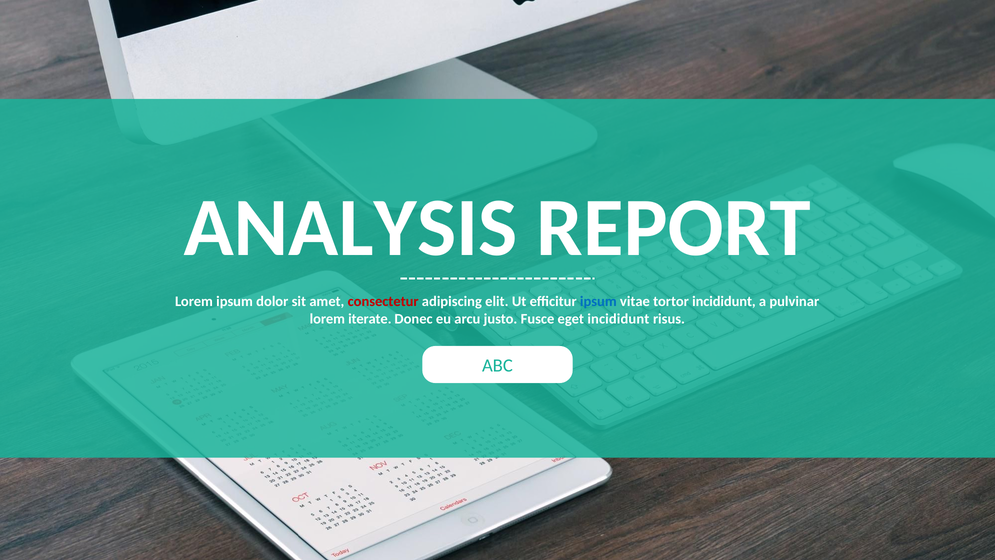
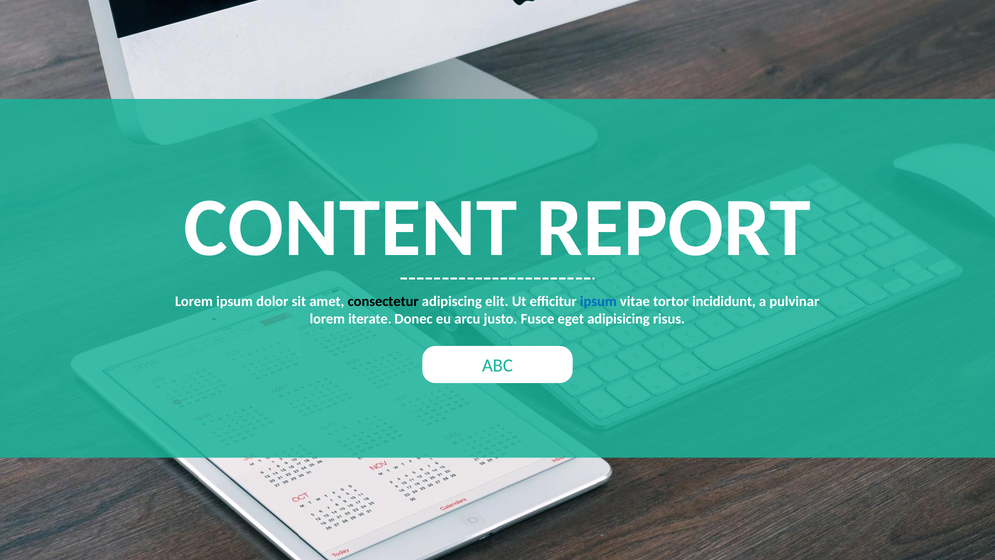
ANALYSIS: ANALYSIS -> CONTENT (350, 228)
consectetur colour: red -> black (383, 301)
eget incididunt: incididunt -> adipisicing (618, 319)
